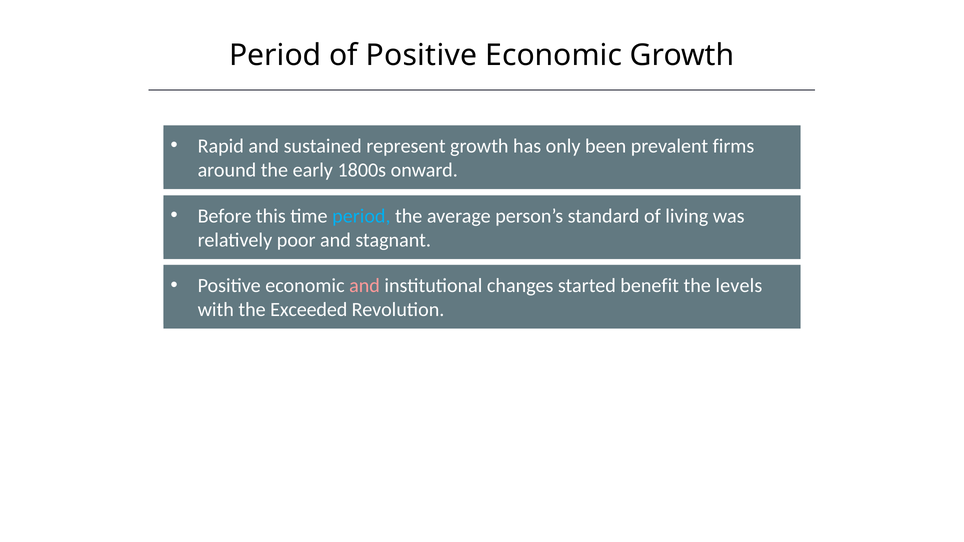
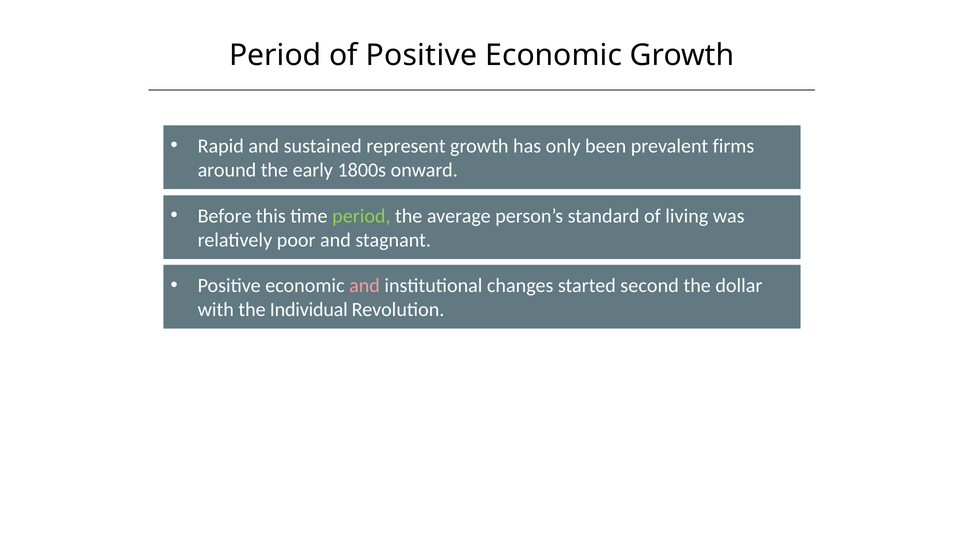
period colour: light blue -> light green (361, 216)
benefit: benefit -> second (650, 286)
levels: levels -> dollar (739, 286)
Exceeded: Exceeded -> Individual (309, 310)
